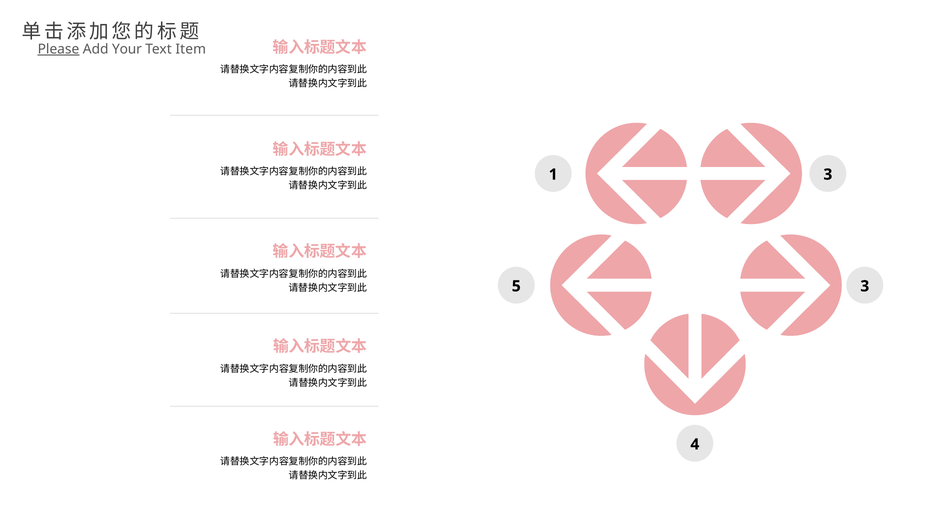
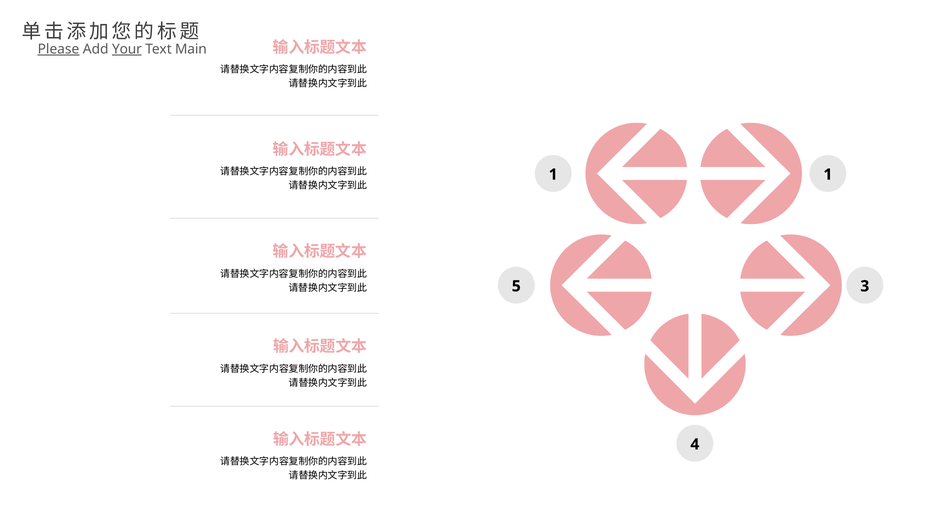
Your underline: none -> present (127, 49)
Item: Item -> Main (191, 49)
1 3: 3 -> 1 (828, 175)
